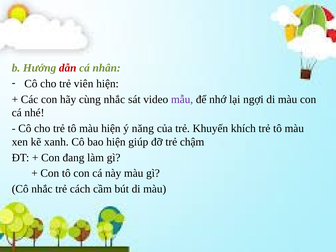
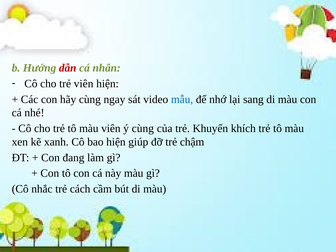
cùng nhắc: nhắc -> ngay (114, 99)
mẫu colour: purple -> blue (182, 99)
ngợi: ngợi -> sang (253, 99)
màu hiện: hiện -> viên (111, 128)
ý năng: năng -> cùng (143, 128)
